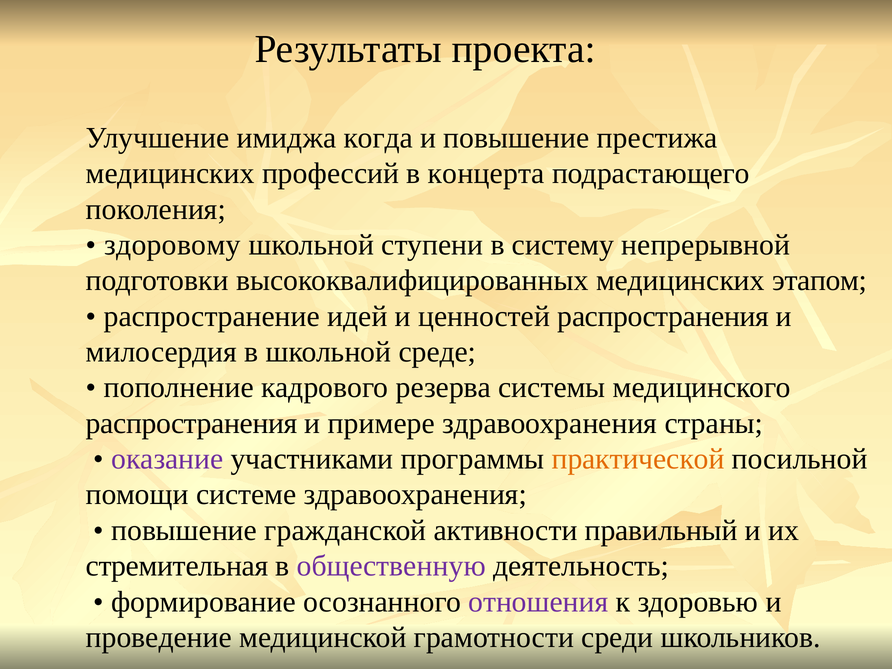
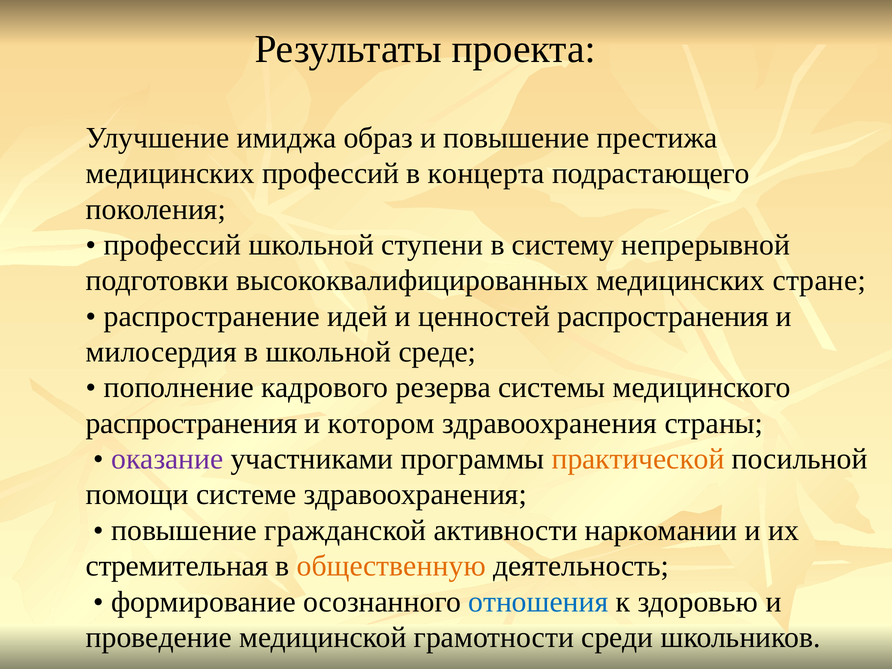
когда: когда -> образ (378, 138)
здоровому: здоровому -> профессий (172, 245)
этапом: этапом -> стране (819, 281)
примере: примере -> котором (381, 423)
правильный: правильный -> наркомании (661, 530)
общественную colour: purple -> orange (391, 566)
отношения colour: purple -> blue (538, 602)
